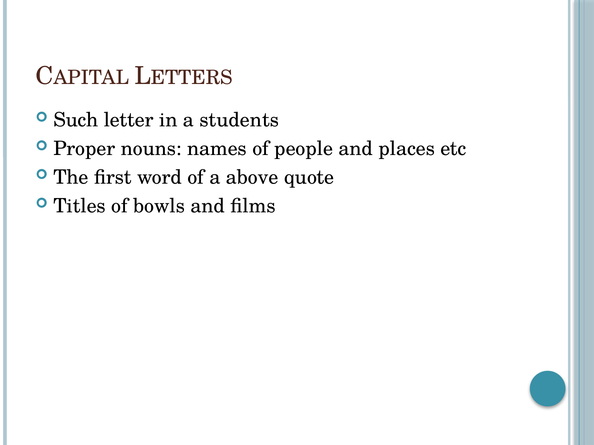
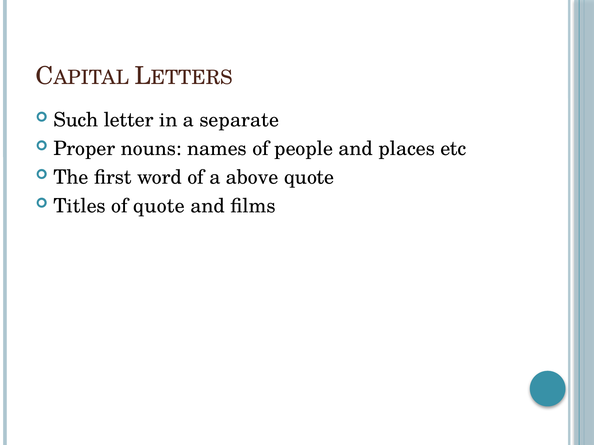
students: students -> separate (239, 120)
of bowls: bowls -> quote (159, 206)
